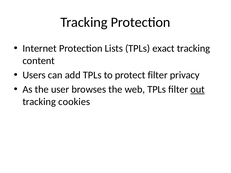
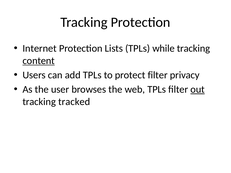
exact: exact -> while (163, 48)
content underline: none -> present (39, 61)
cookies: cookies -> tracked (74, 102)
